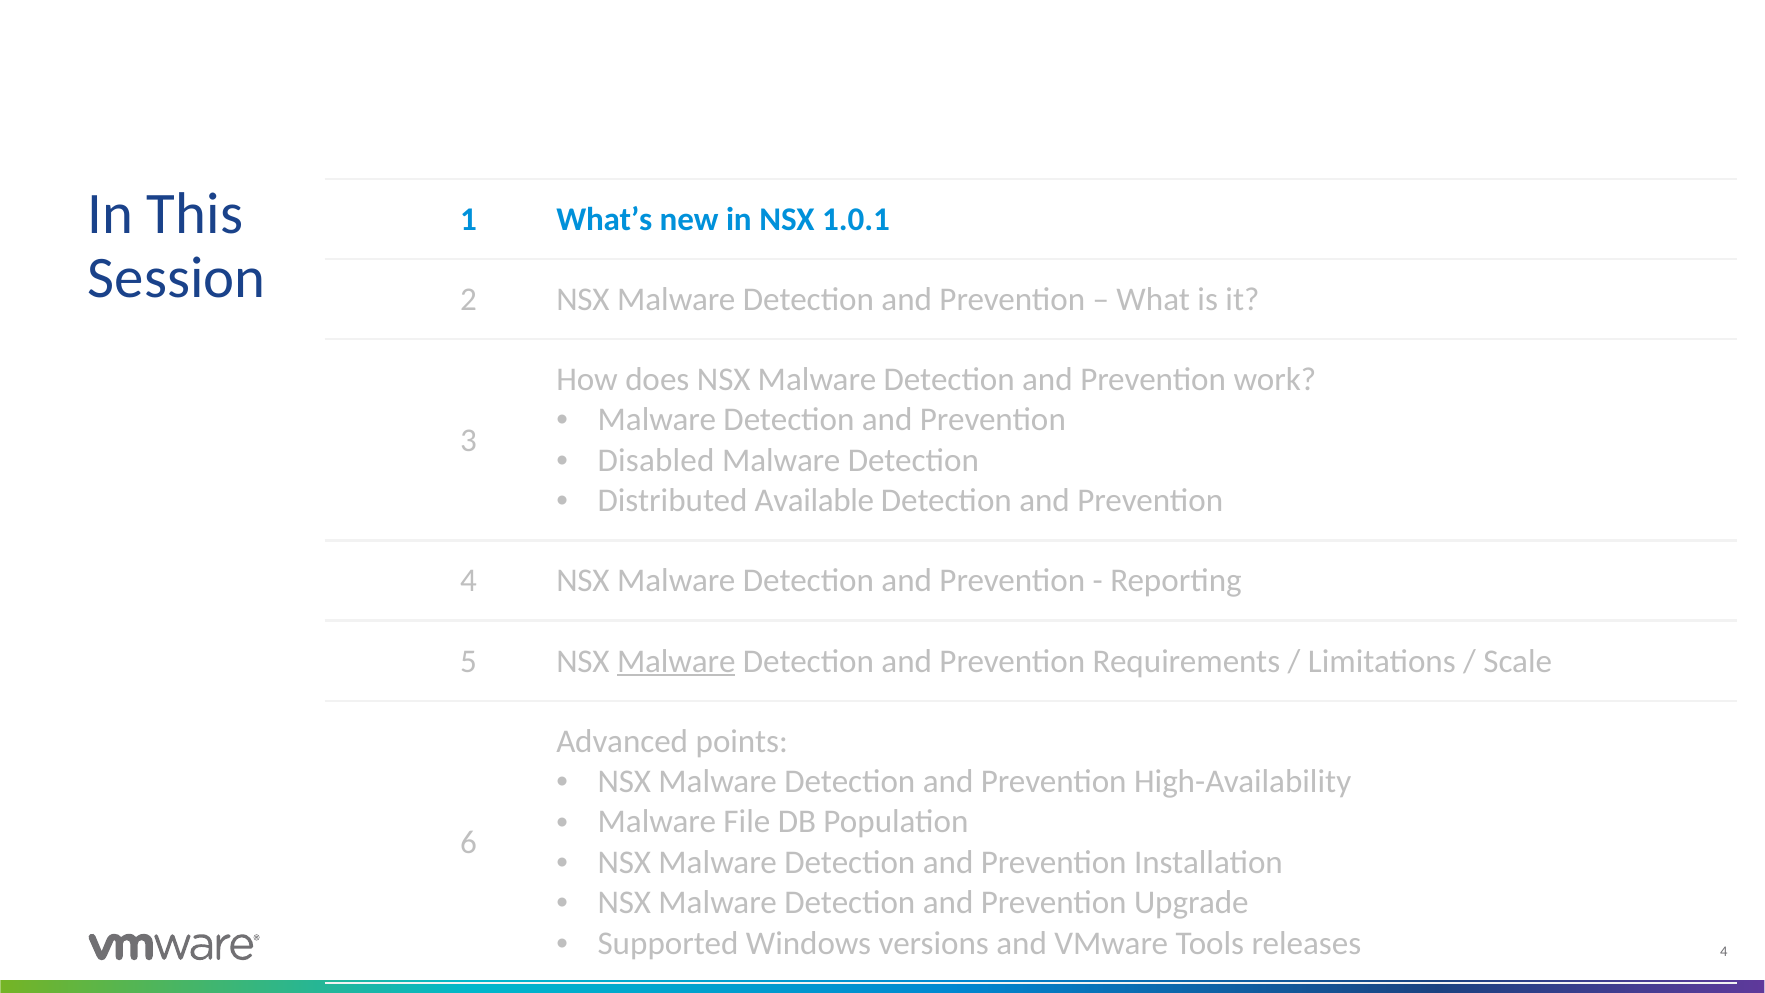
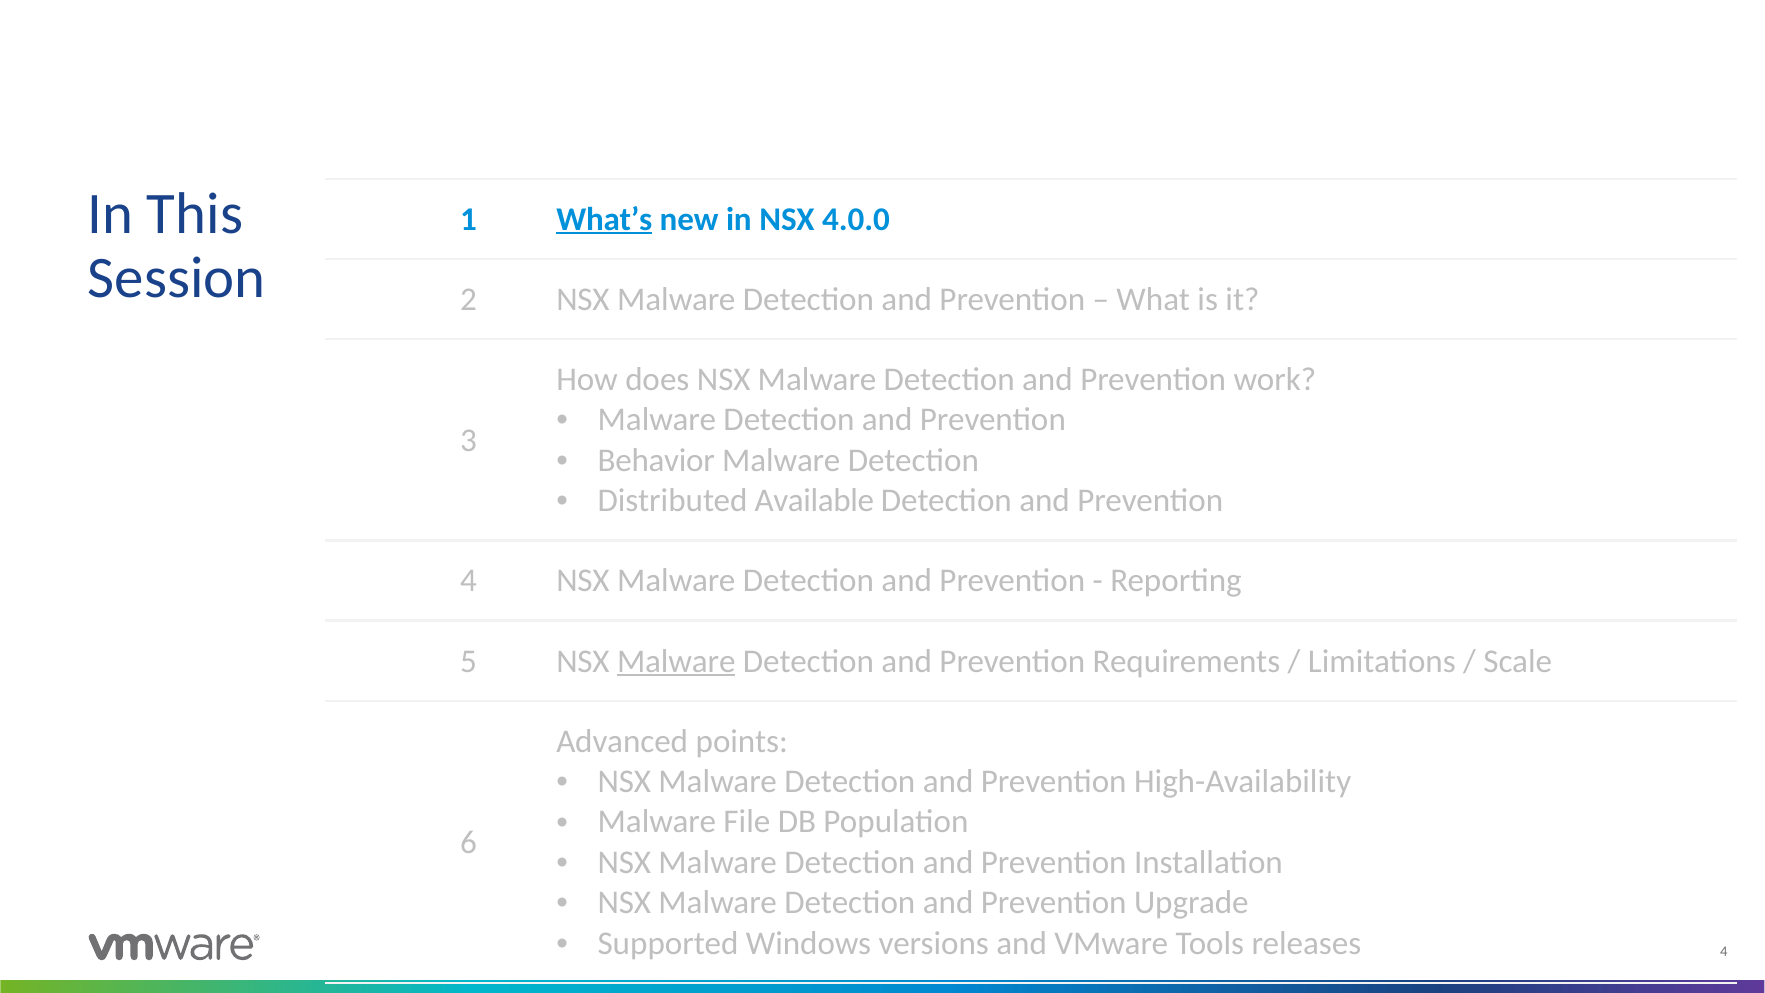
What’s underline: none -> present (604, 219)
1.0.1: 1.0.1 -> 4.0.0 (856, 219)
Disabled: Disabled -> Behavior (656, 460)
